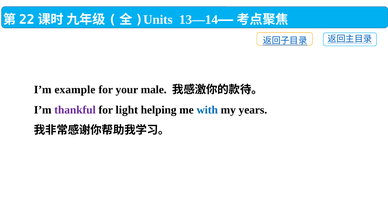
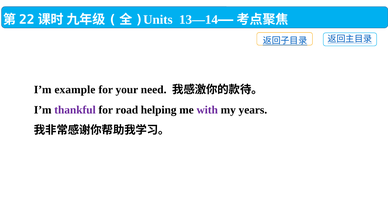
male: male -> need (154, 90)
light: light -> road (127, 110)
with colour: blue -> purple (207, 110)
